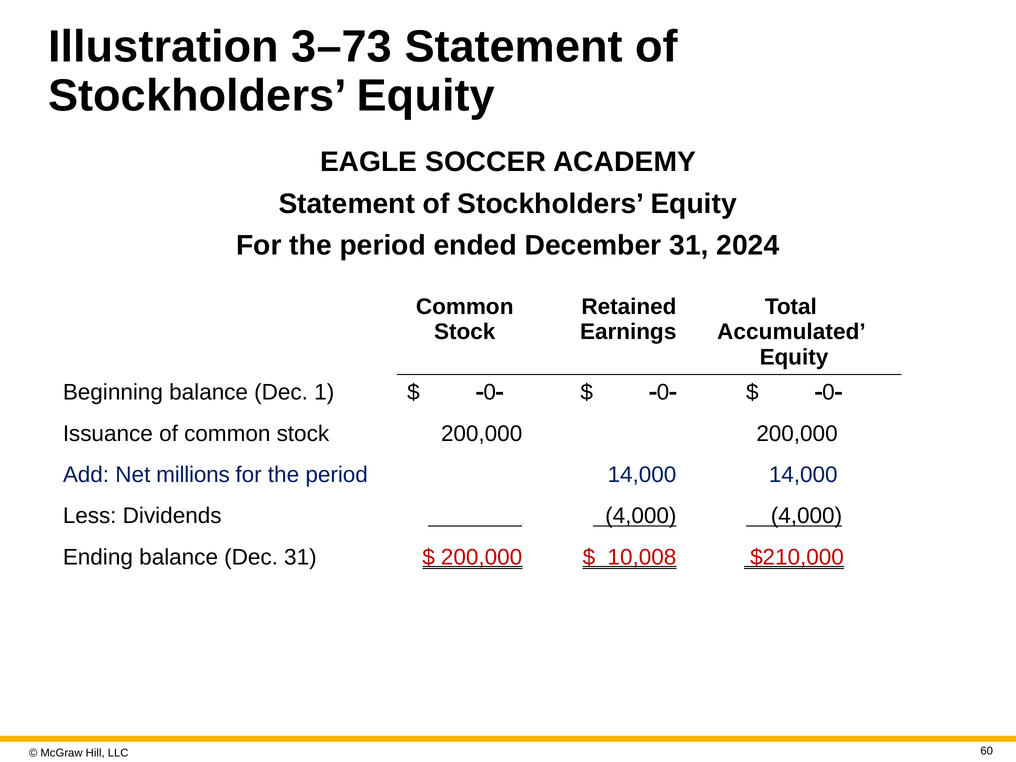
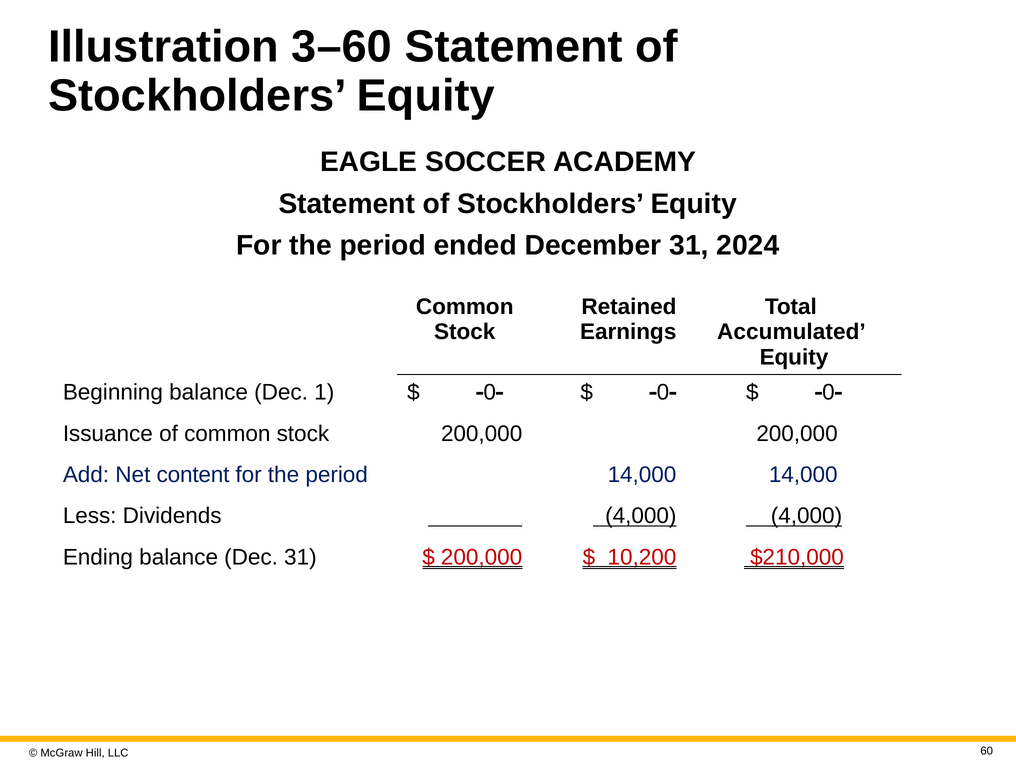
3–73: 3–73 -> 3–60 (342, 47)
millions: millions -> content (193, 475)
10,008: 10,008 -> 10,200 (642, 557)
